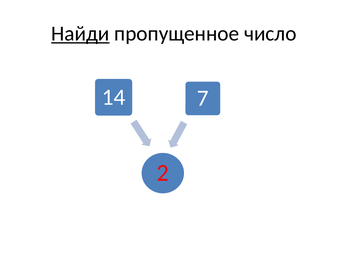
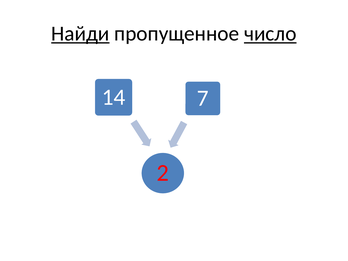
число underline: none -> present (270, 34)
